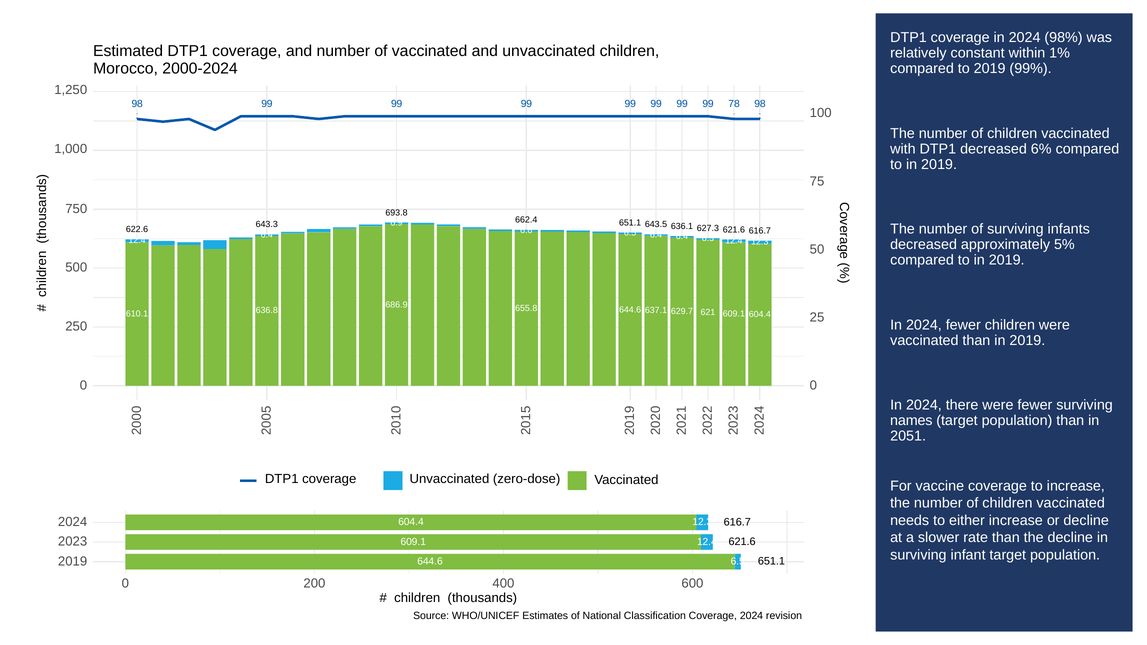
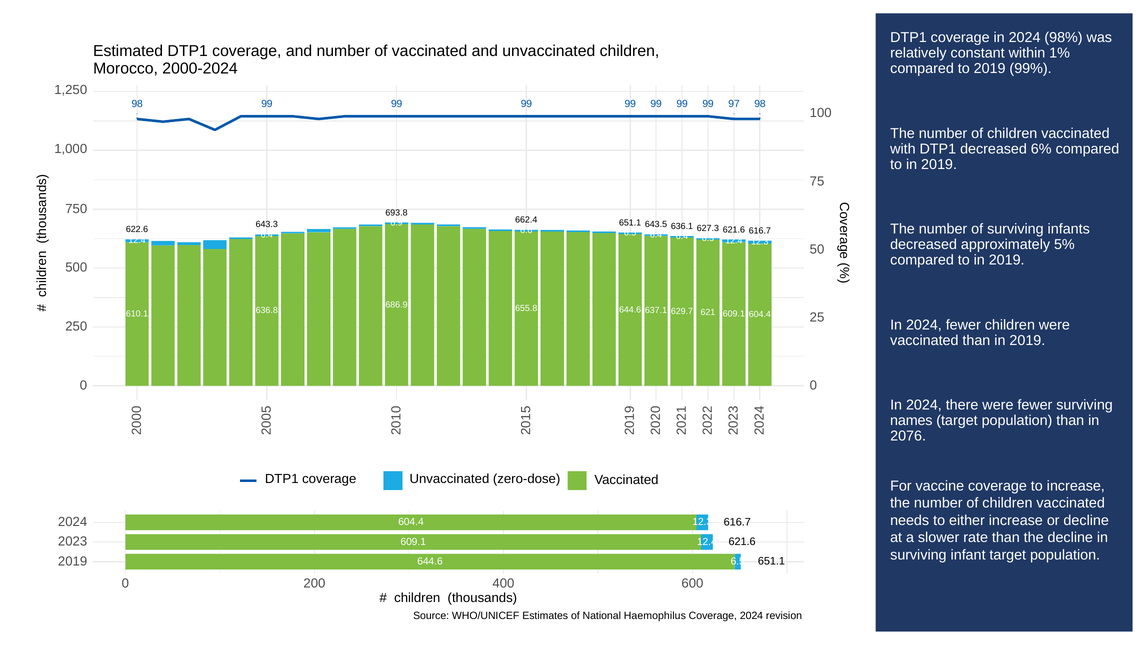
78: 78 -> 97 (734, 104)
2051: 2051 -> 2076 (908, 436)
Classification: Classification -> Haemophilus (655, 616)
